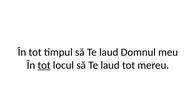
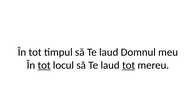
tot underline: none -> present (129, 65)
